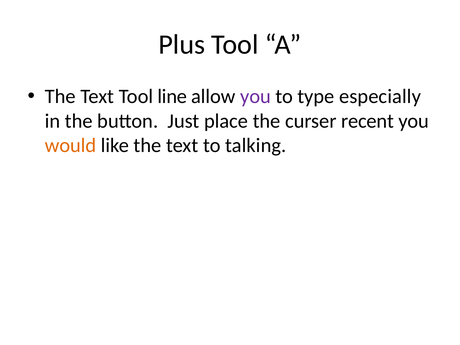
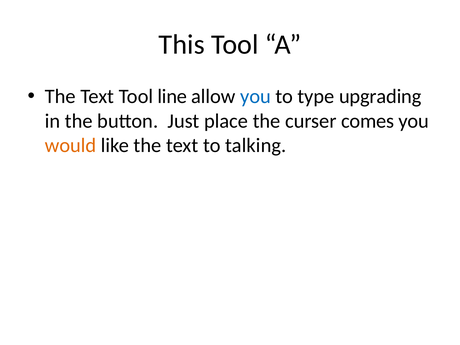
Plus: Plus -> This (182, 45)
you colour: purple -> blue (256, 96)
especially: especially -> upgrading (380, 96)
recent: recent -> comes (368, 121)
